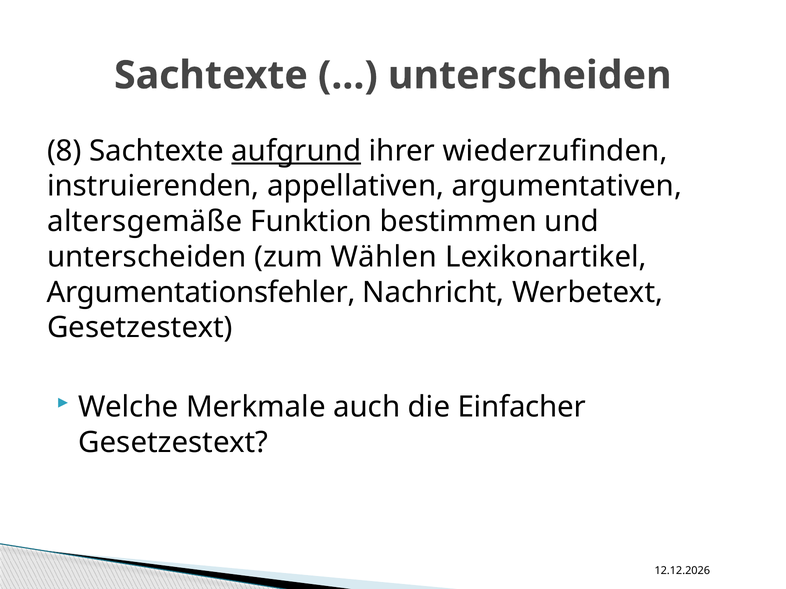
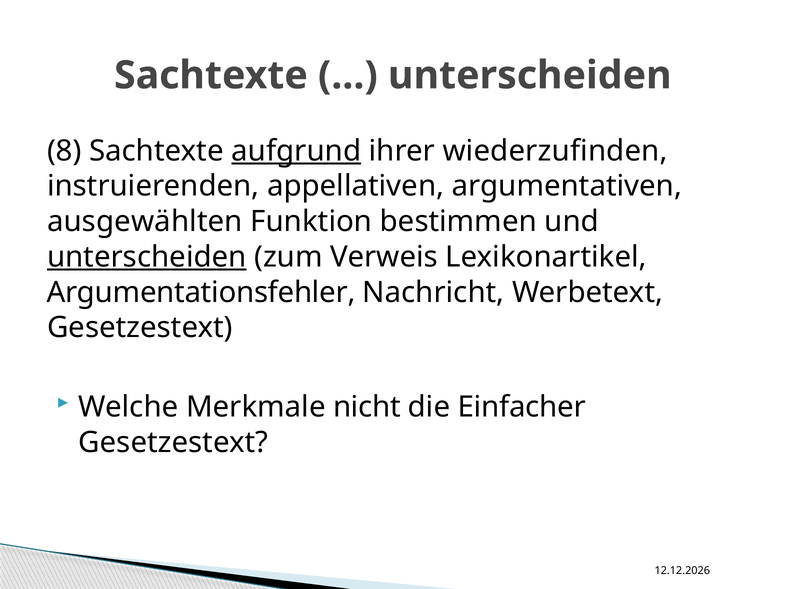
altersgemäße: altersgemäße -> ausgewählten (145, 222)
unterscheiden underline: none -> present (147, 257)
Wählen: Wählen -> Verweis (384, 257)
auch: auch -> nicht (367, 407)
